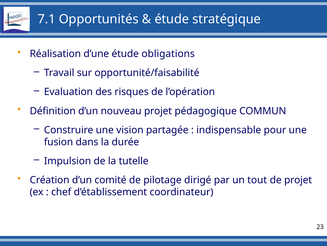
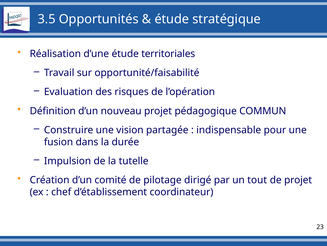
7.1: 7.1 -> 3.5 (47, 19)
obligations: obligations -> territoriales (168, 54)
